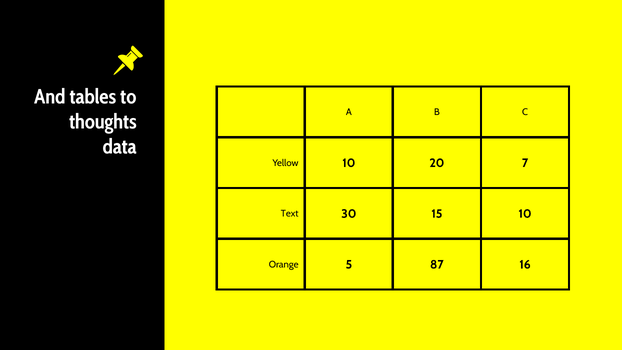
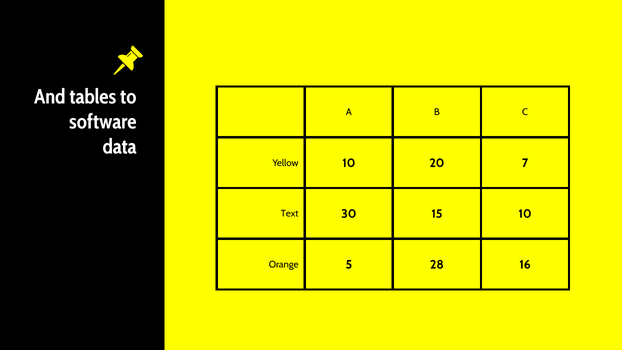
thoughts: thoughts -> software (103, 122)
87: 87 -> 28 (437, 264)
